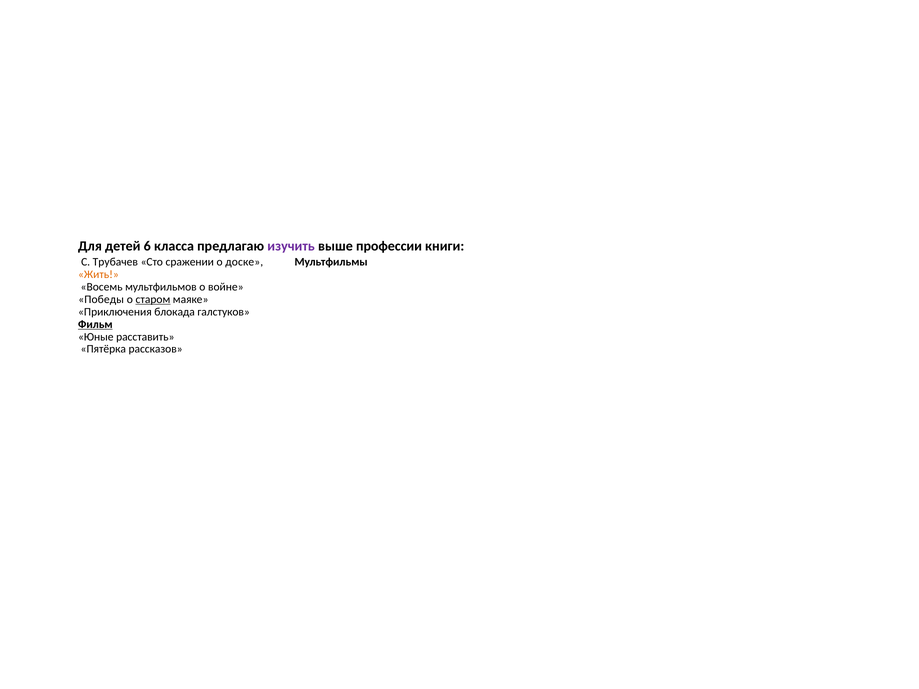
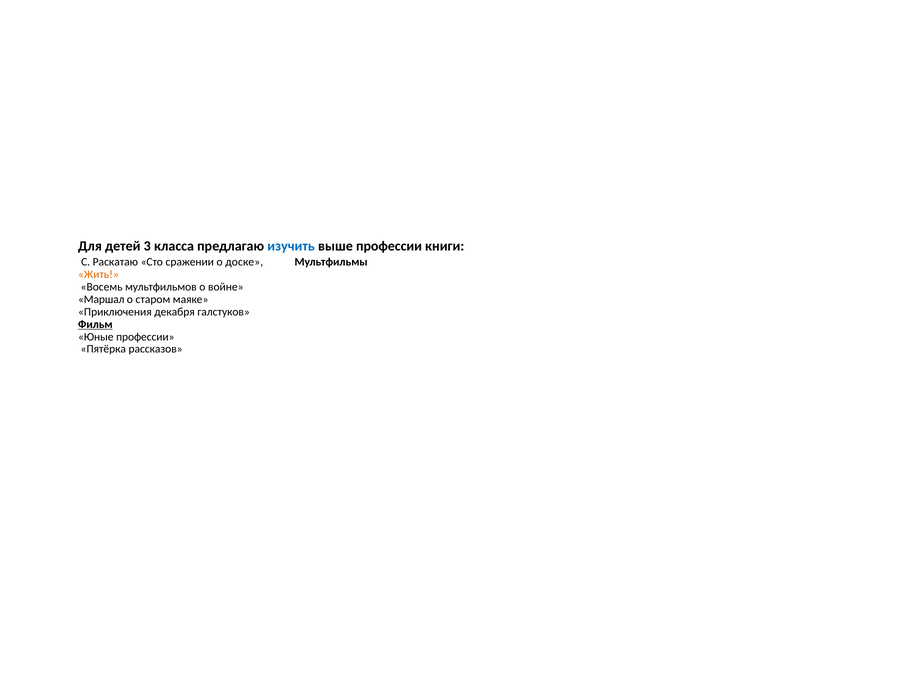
6: 6 -> 3 (147, 246)
изучить colour: purple -> blue (291, 246)
Трубачев: Трубачев -> Раскатаю (115, 262)
Победы: Победы -> Маршал (101, 300)
старом underline: present -> none (153, 300)
блокада: блокада -> декабря (175, 312)
Юные расставить: расставить -> профессии (145, 337)
